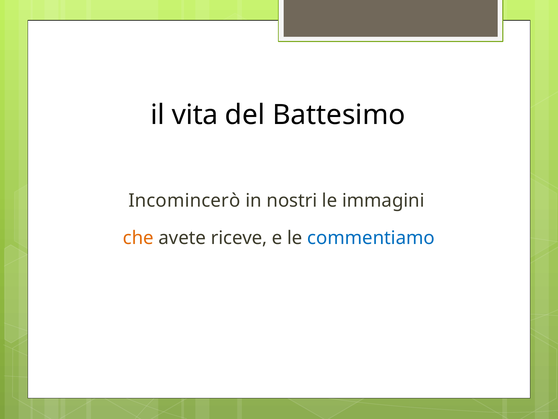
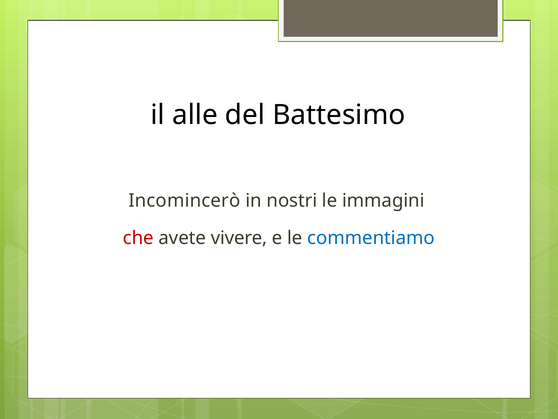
vita: vita -> alle (195, 115)
che colour: orange -> red (138, 238)
riceve: riceve -> vivere (239, 238)
